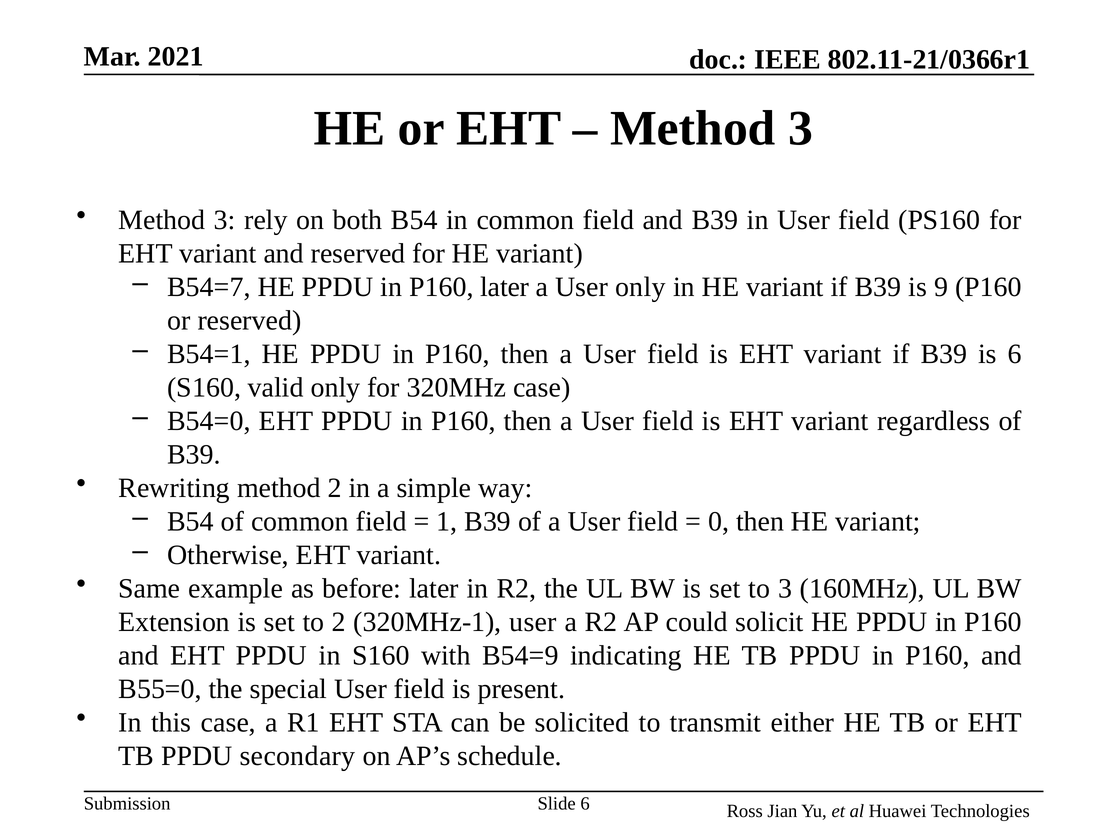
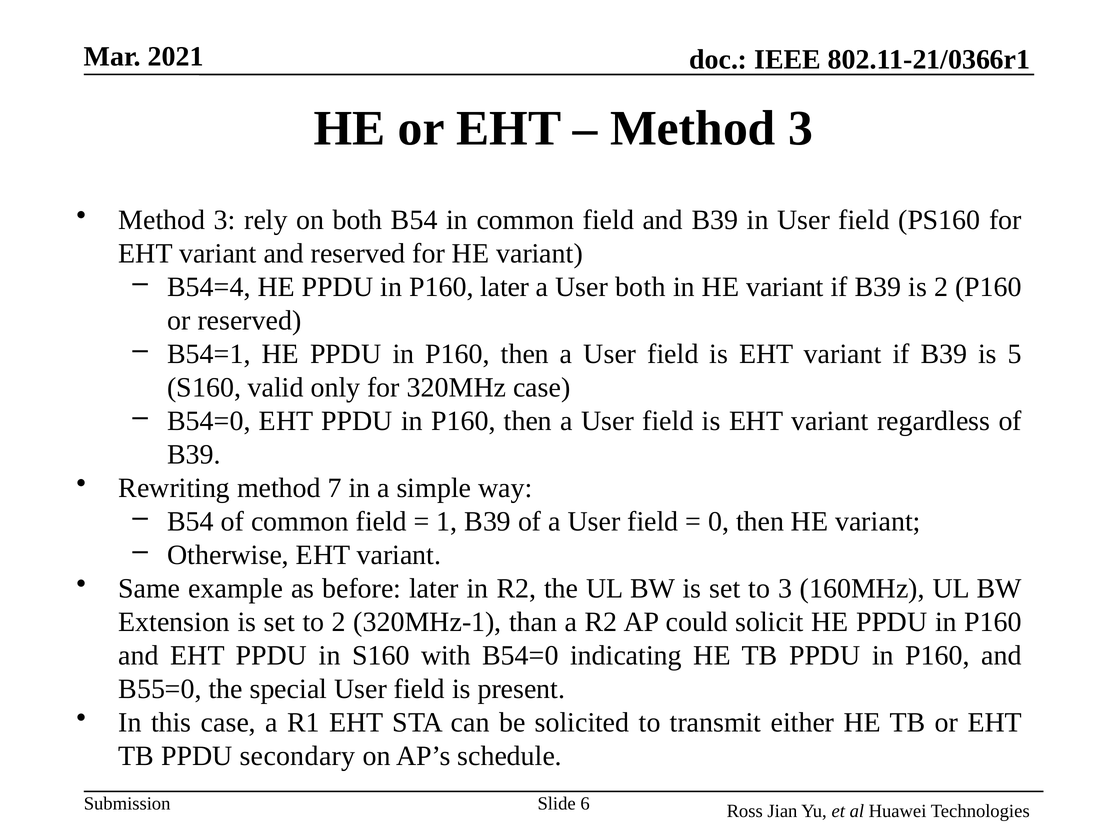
B54=7: B54=7 -> B54=4 (209, 287)
User only: only -> both (640, 287)
is 9: 9 -> 2 (941, 287)
is 6: 6 -> 5 (1015, 354)
method 2: 2 -> 7 (335, 488)
320MHz-1 user: user -> than (533, 622)
with B54=9: B54=9 -> B54=0 (520, 656)
